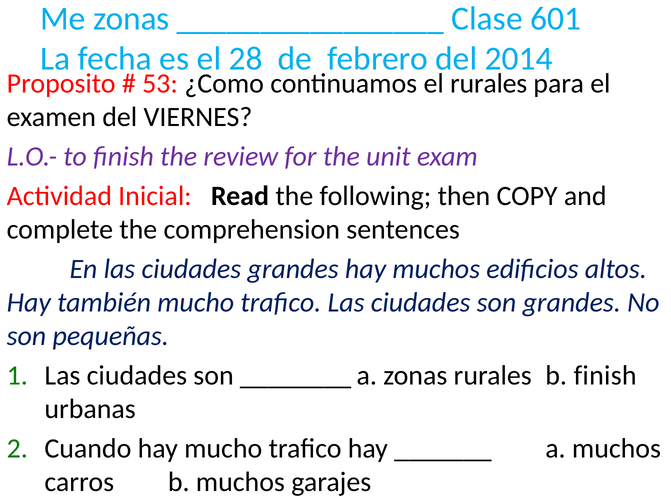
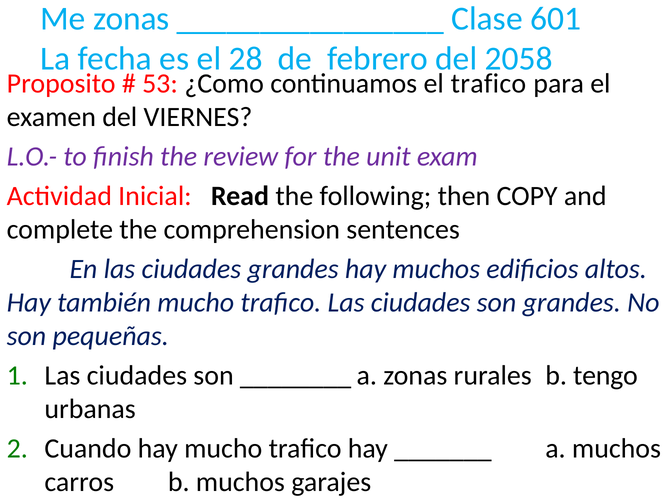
2014: 2014 -> 2058 (519, 59)
el rurales: rurales -> trafico (488, 84)
b finish: finish -> tengo (605, 376)
